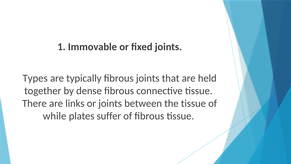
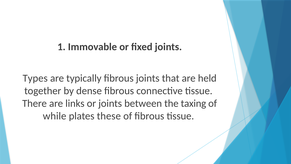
the tissue: tissue -> taxing (193, 103)
suffer: suffer -> these (109, 116)
